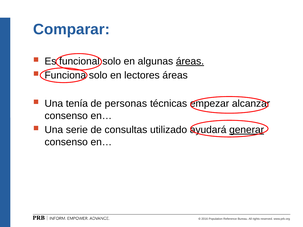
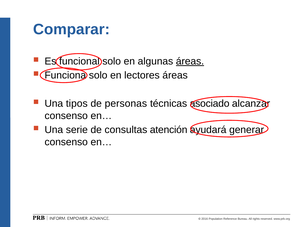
tenía: tenía -> tipos (77, 104)
empezar: empezar -> asociado (210, 104)
utilizado: utilizado -> atención (169, 130)
generar underline: present -> none (247, 130)
